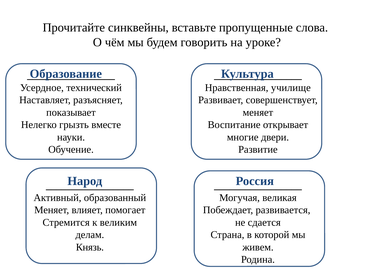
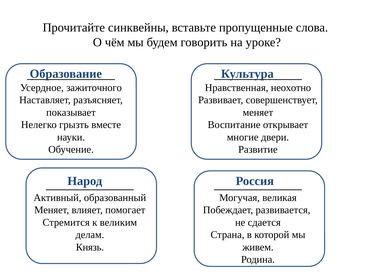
технический: технический -> зажиточного (94, 88)
училище: училище -> неохотно (291, 88)
